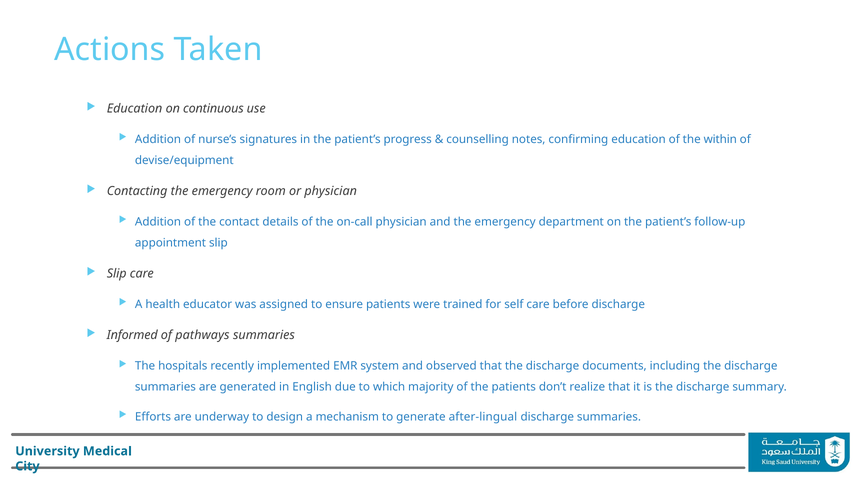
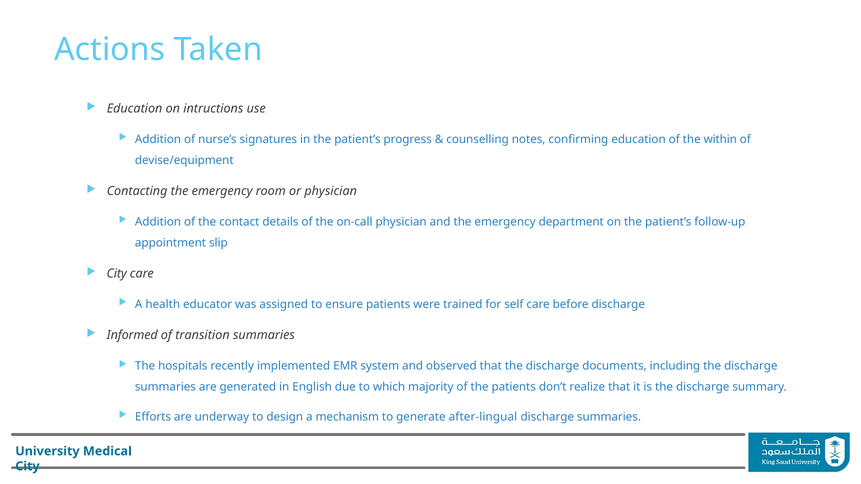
continuous: continuous -> intructions (213, 109)
Slip: Slip -> City (117, 274)
pathways: pathways -> transition (202, 336)
